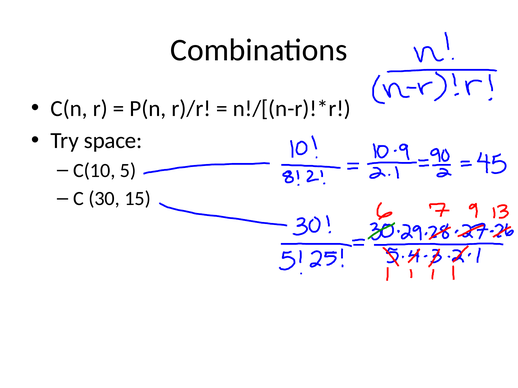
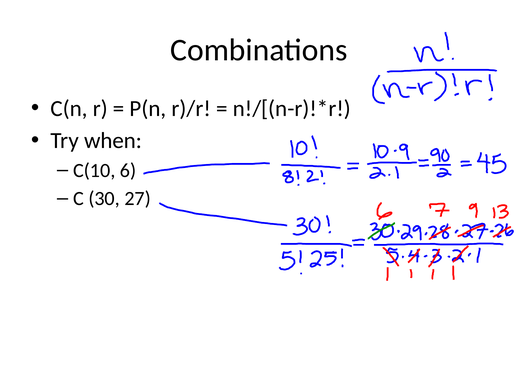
space: space -> when (113, 141)
5: 5 -> 6 (128, 171)
15: 15 -> 27 (138, 199)
